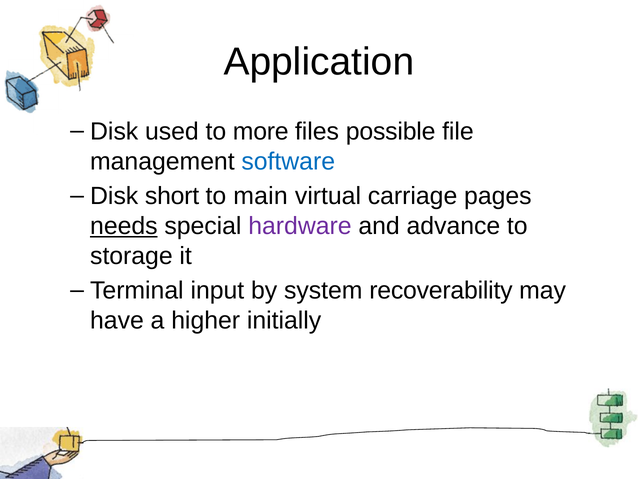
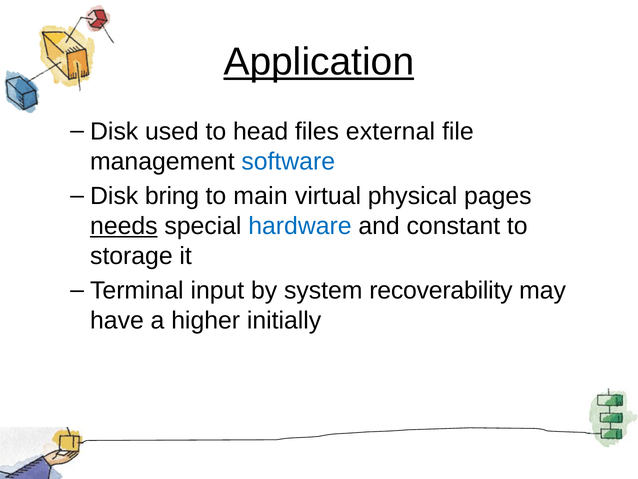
Application underline: none -> present (319, 62)
more: more -> head (261, 131)
possible: possible -> external (390, 131)
short: short -> bring (172, 196)
carriage: carriage -> physical (413, 196)
hardware colour: purple -> blue (300, 226)
advance: advance -> constant (453, 226)
